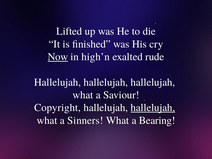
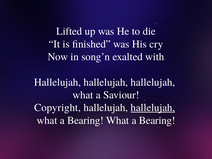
Now underline: present -> none (58, 57)
high’n: high’n -> song’n (96, 57)
rude: rude -> with (155, 57)
Sinners: Sinners -> Bearing (85, 120)
